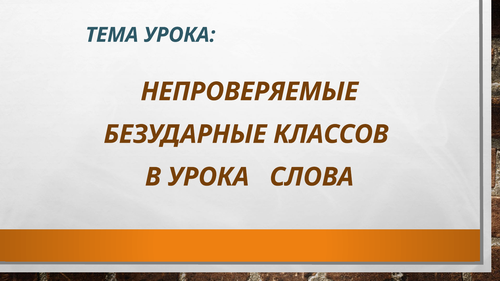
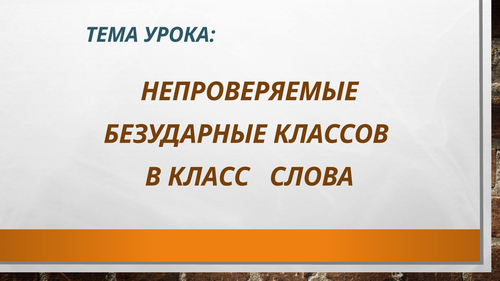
В УРОКА: УРОКА -> КЛАСС (208, 177)
